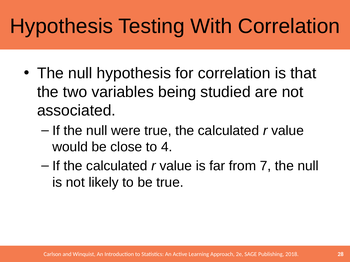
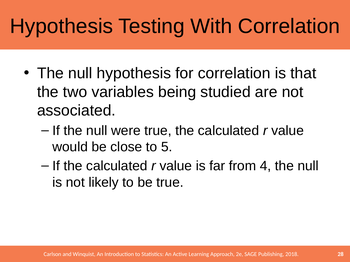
4: 4 -> 5 (167, 147)
7: 7 -> 4 (265, 166)
